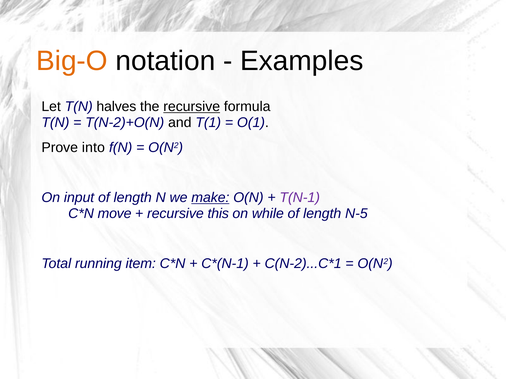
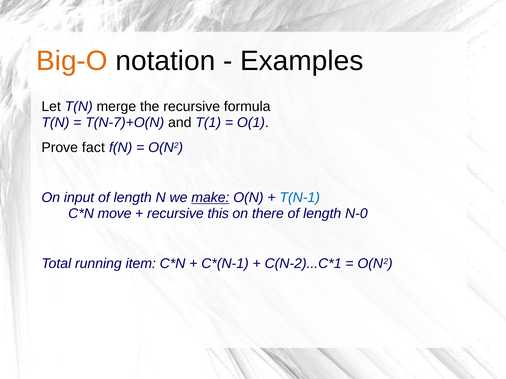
halves: halves -> merge (116, 107)
recursive underline: present -> none (192, 107)
T(N-2)+O(N: T(N-2)+O(N -> T(N-7)+O(N (125, 123)
into: into -> fact (93, 148)
T(N-1 colour: purple -> blue (300, 198)
while: while -> there (268, 214)
N-5: N-5 -> N-0 (356, 214)
